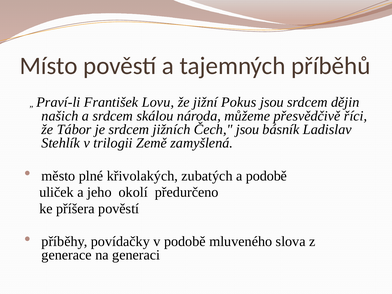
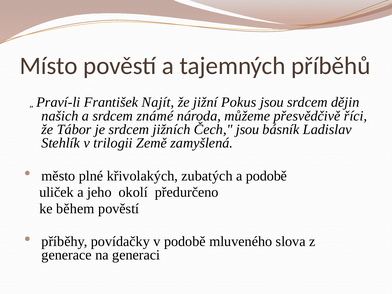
Lovu: Lovu -> Najít (158, 102)
skálou: skálou -> známé (155, 116)
příšera: příšera -> během (75, 209)
